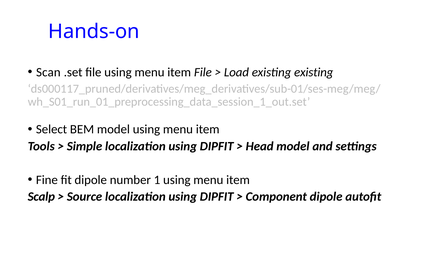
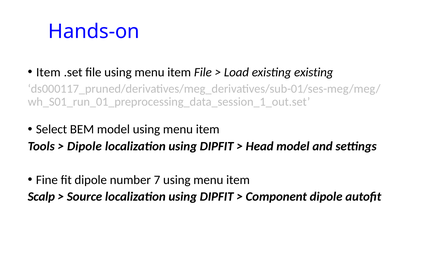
Scan: Scan -> Item (48, 72)
Simple: Simple -> Dipole (84, 146)
1: 1 -> 7 (157, 180)
